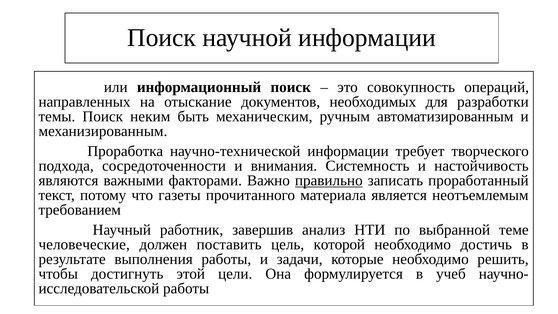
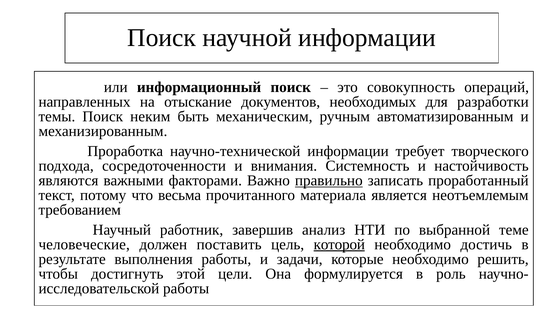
газеты: газеты -> весьма (180, 195)
которой underline: none -> present (339, 244)
учеб: учеб -> роль (451, 274)
